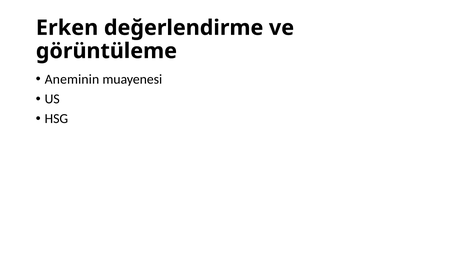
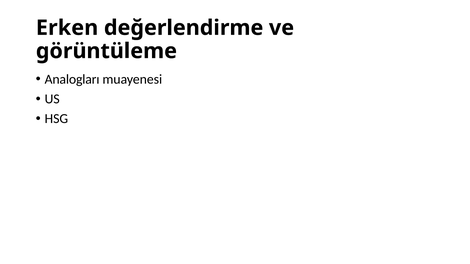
Aneminin: Aneminin -> Analogları (72, 79)
